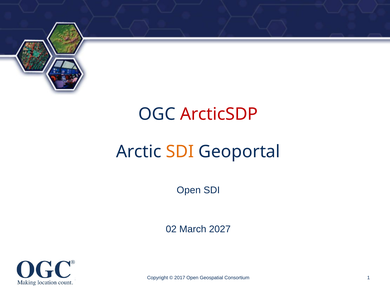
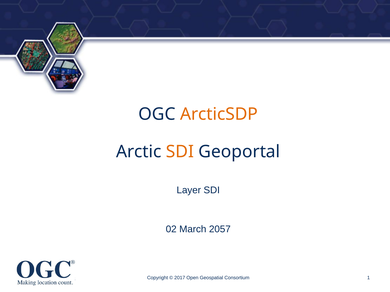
ArcticSDP colour: red -> orange (219, 114)
Open: Open -> Layer (189, 190)
2027: 2027 -> 2057 (220, 229)
